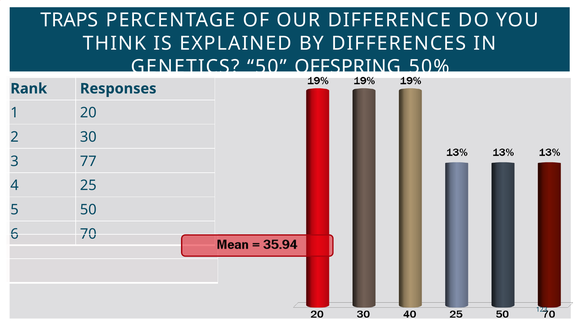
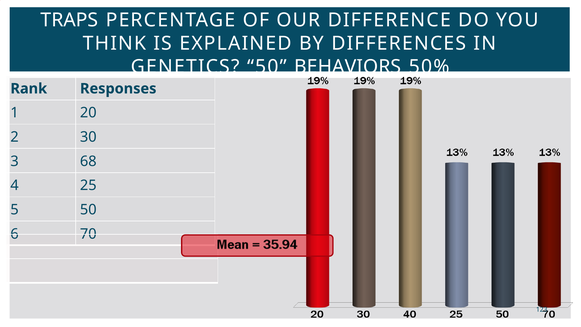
OFFSPRING: OFFSPRING -> BEHAVIORS (348, 67)
77: 77 -> 68 (88, 161)
